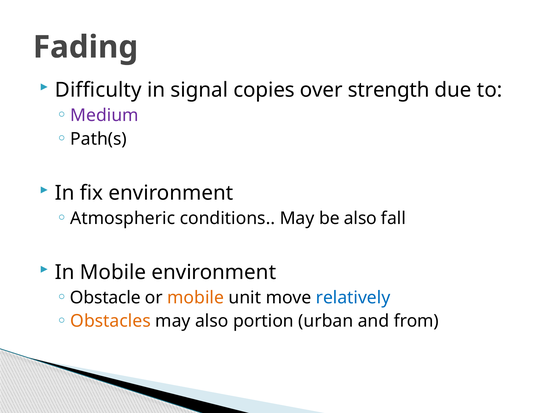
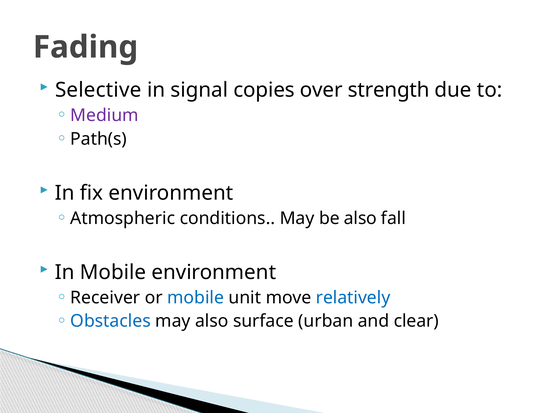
Difficulty: Difficulty -> Selective (98, 90)
Obstacle: Obstacle -> Receiver (105, 297)
mobile colour: orange -> blue (196, 297)
Obstacles colour: orange -> blue (111, 321)
portion: portion -> surface (263, 321)
from: from -> clear (416, 321)
